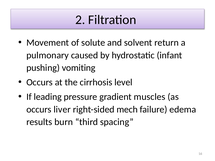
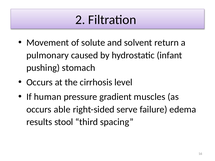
vomiting: vomiting -> stomach (79, 68)
leading: leading -> human (48, 97)
liver: liver -> able (62, 110)
mech: mech -> serve (127, 110)
burn: burn -> stool (64, 122)
